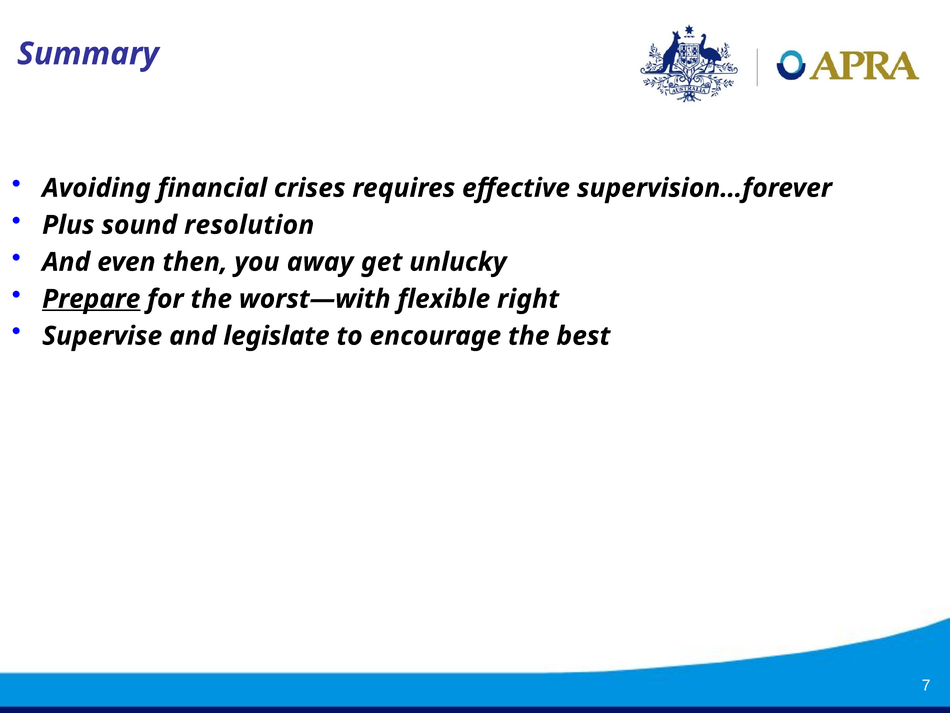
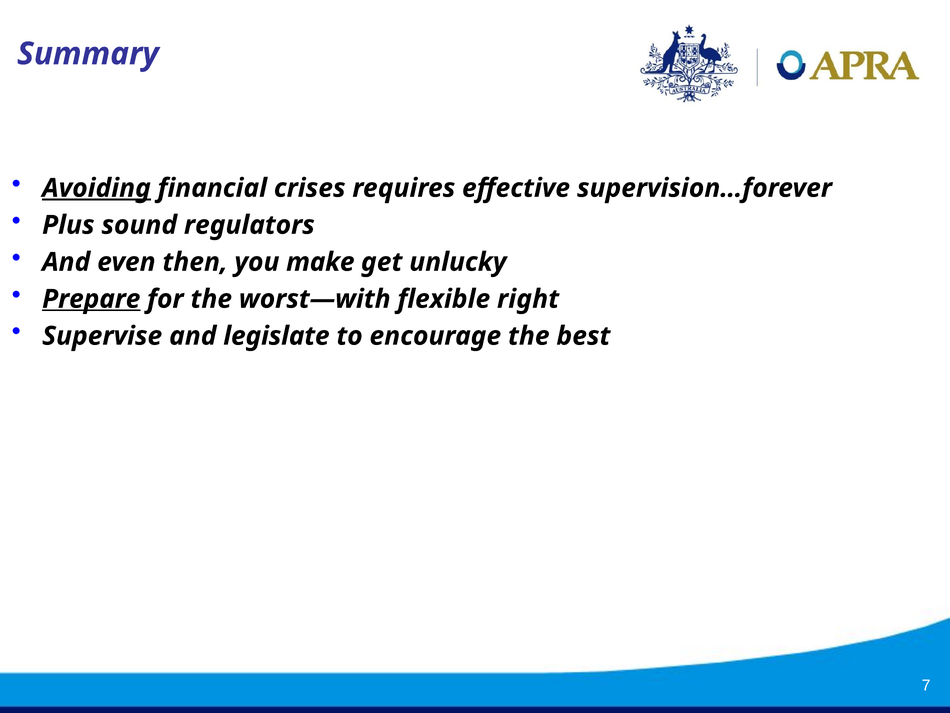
Avoiding underline: none -> present (96, 188)
resolution: resolution -> regulators (249, 225)
away: away -> make (320, 262)
